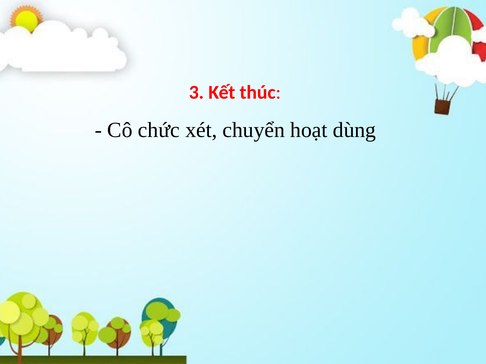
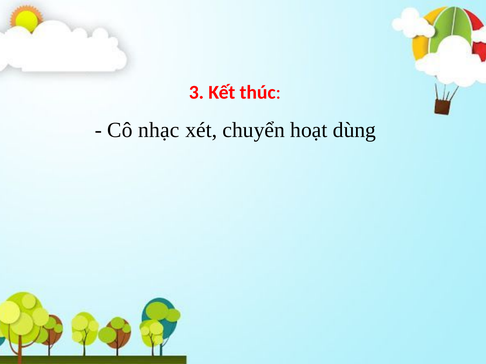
chức: chức -> nhạc (159, 130)
